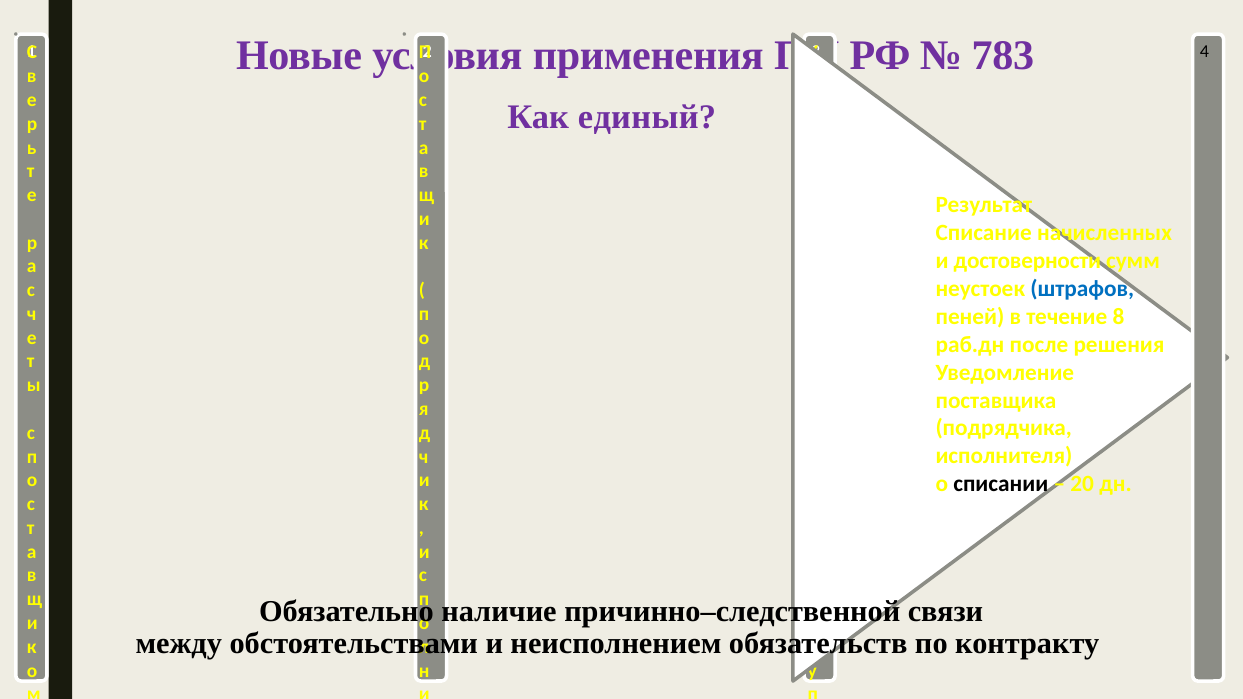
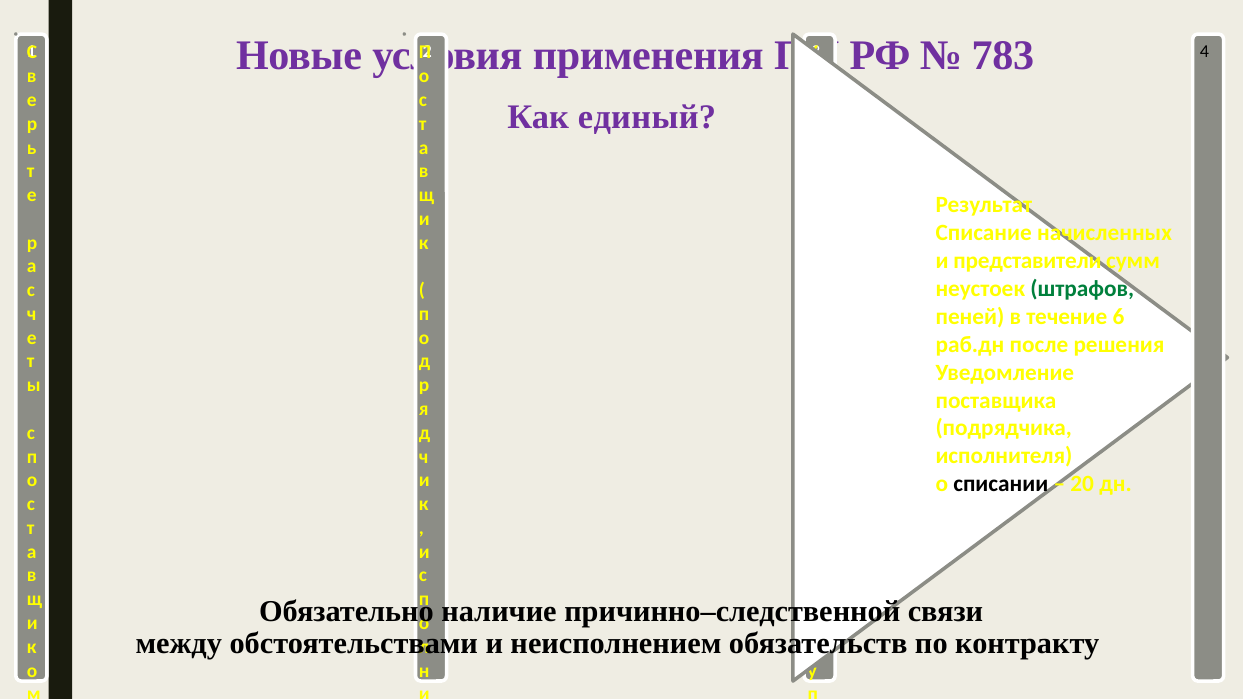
достоверности: достоверности -> представители (1027, 261)
штрафов colour: blue -> green (1082, 289)
8: 8 -> 6 (1119, 317)
